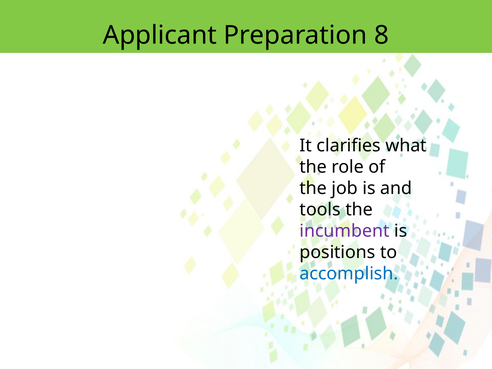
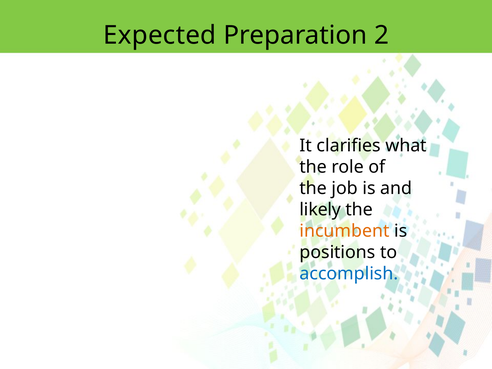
Applicant: Applicant -> Expected (160, 35)
8: 8 -> 2 (381, 35)
tools: tools -> likely (320, 210)
incumbent colour: purple -> orange (345, 231)
